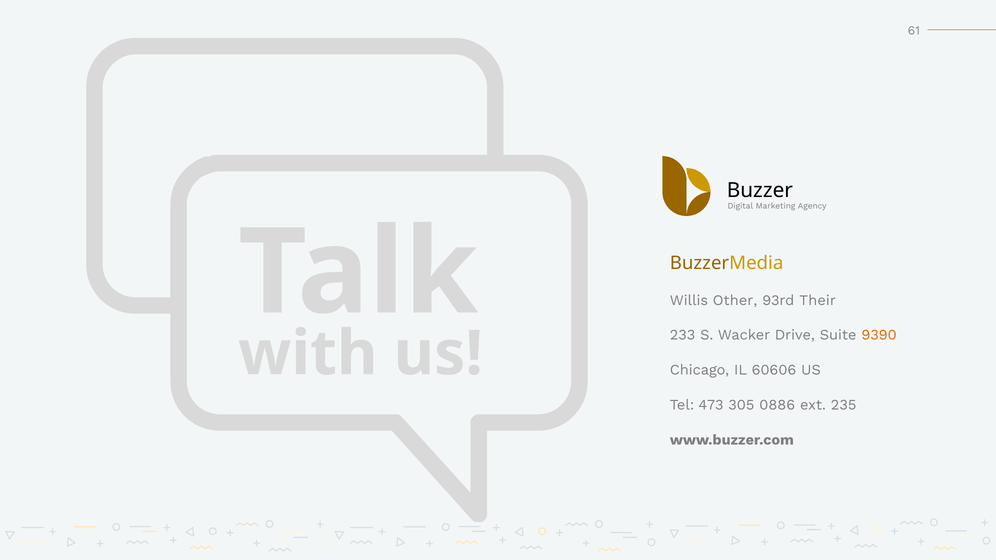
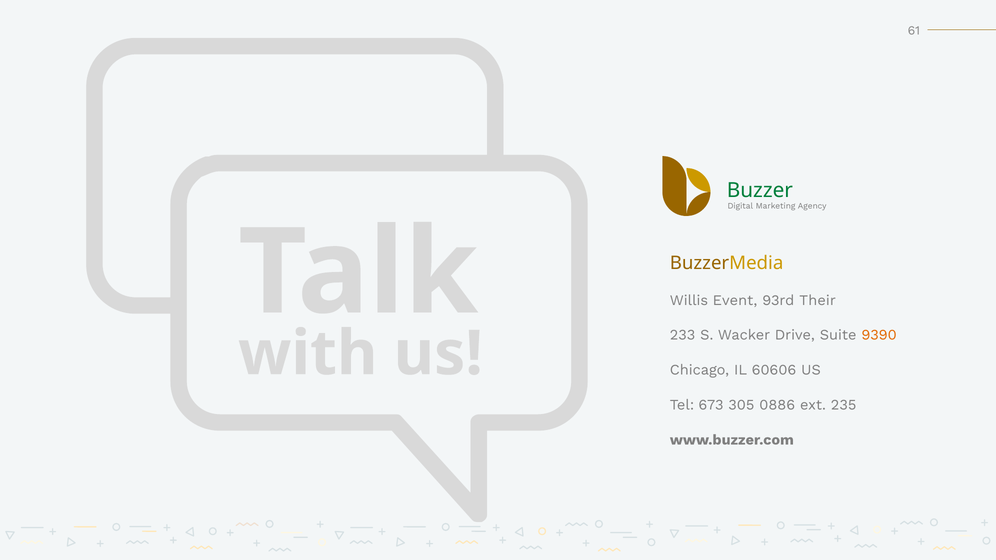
Buzzer colour: black -> green (760, 190)
Other: Other -> Event (735, 300)
473: 473 -> 673 (711, 405)
